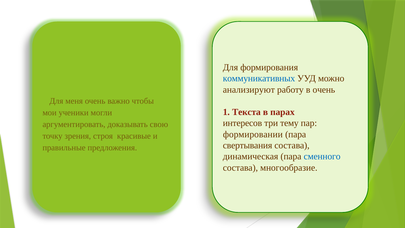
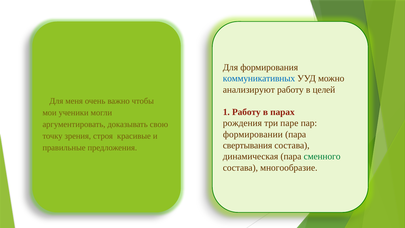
в очень: очень -> целей (324, 90)
1 Текста: Текста -> Работу (246, 112)
интересов: интересов -> рождения (242, 123)
тему: тему -> паре (289, 123)
сменного colour: blue -> green (322, 156)
